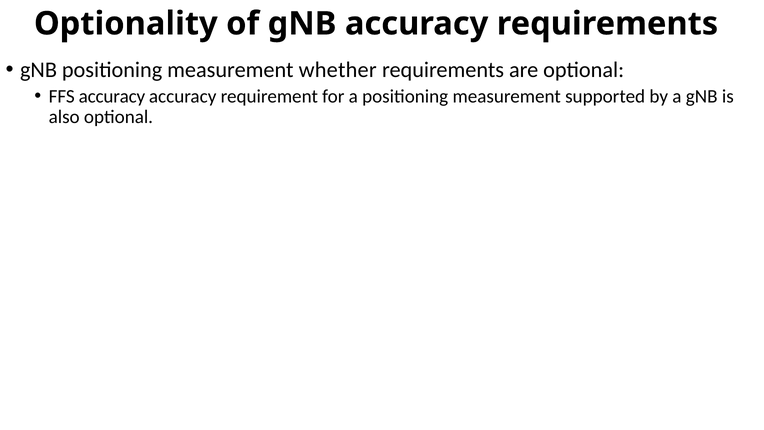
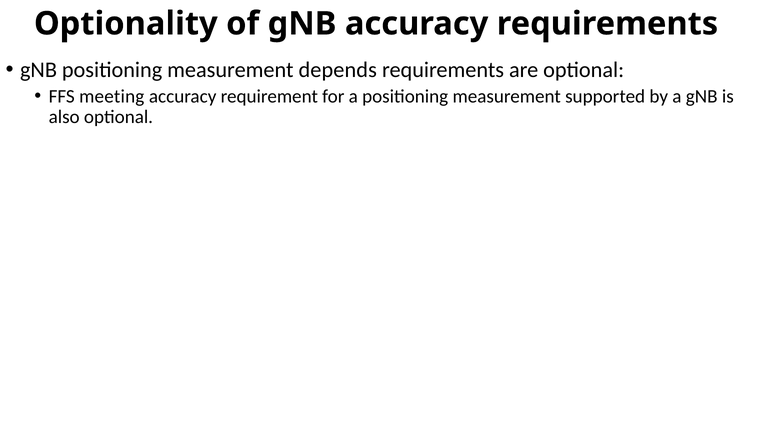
whether: whether -> depends (338, 70)
FFS accuracy: accuracy -> meeting (112, 96)
